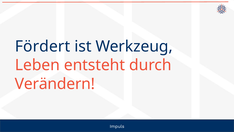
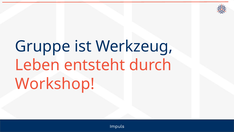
Fördert: Fördert -> Gruppe (43, 46)
Verändern: Verändern -> Workshop (55, 84)
